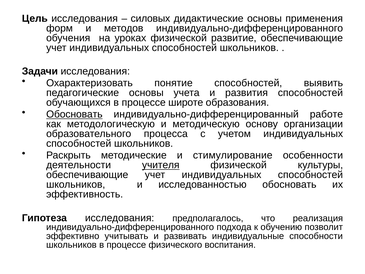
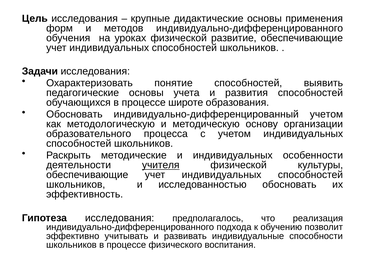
силовых: силовых -> крупные (150, 18)
Обосновать underline: present -> none (74, 114)
индивидуально-дифференцированный работе: работе -> учетом (326, 114)
и стимулирование: стимулирование -> индивидуальных (233, 155)
